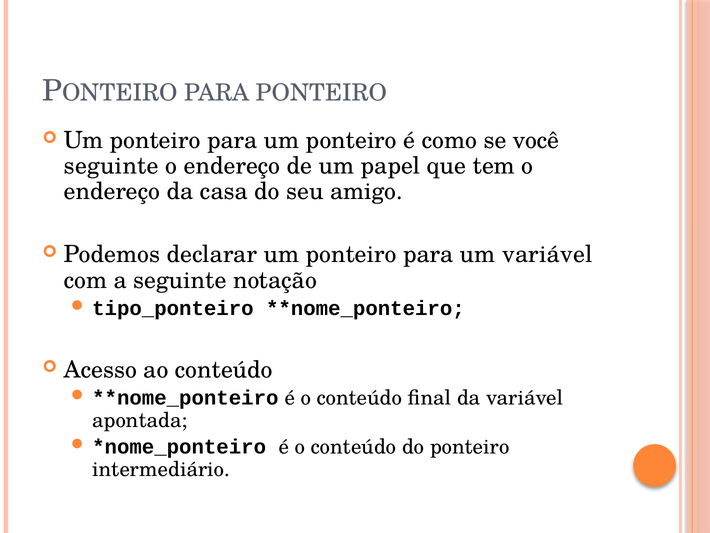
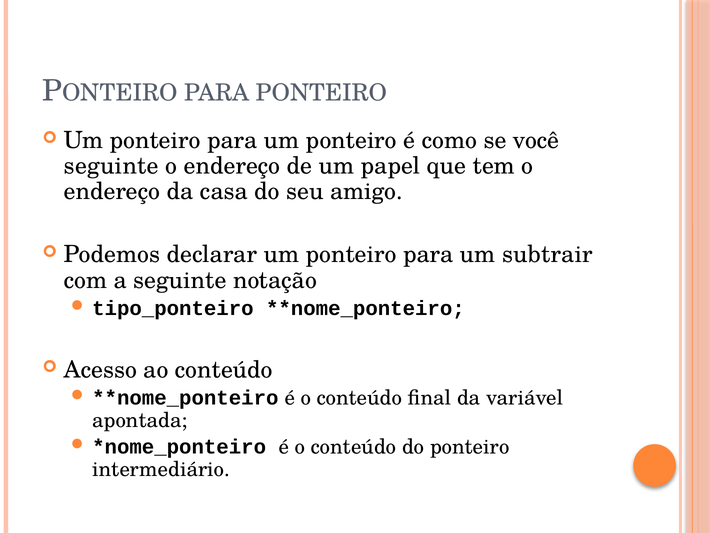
um variável: variável -> subtrair (547, 254)
